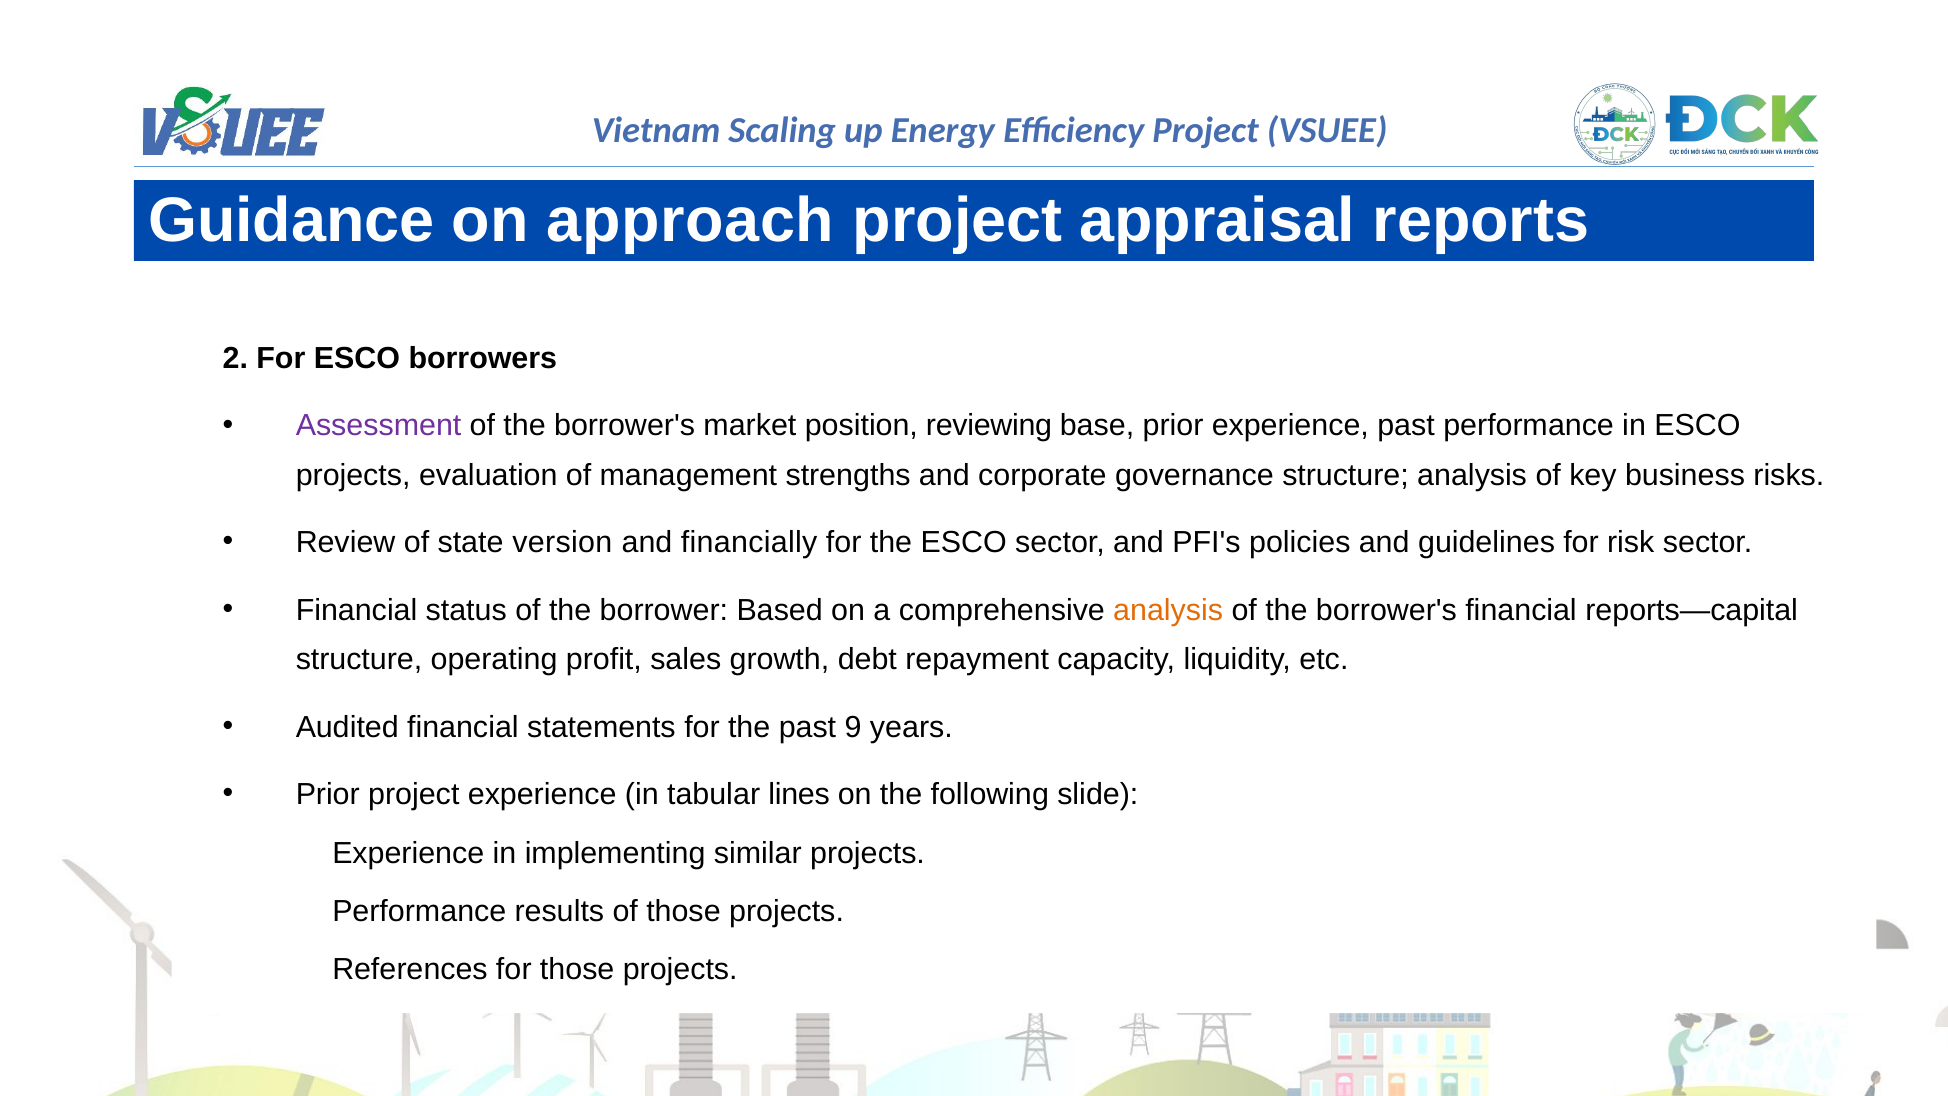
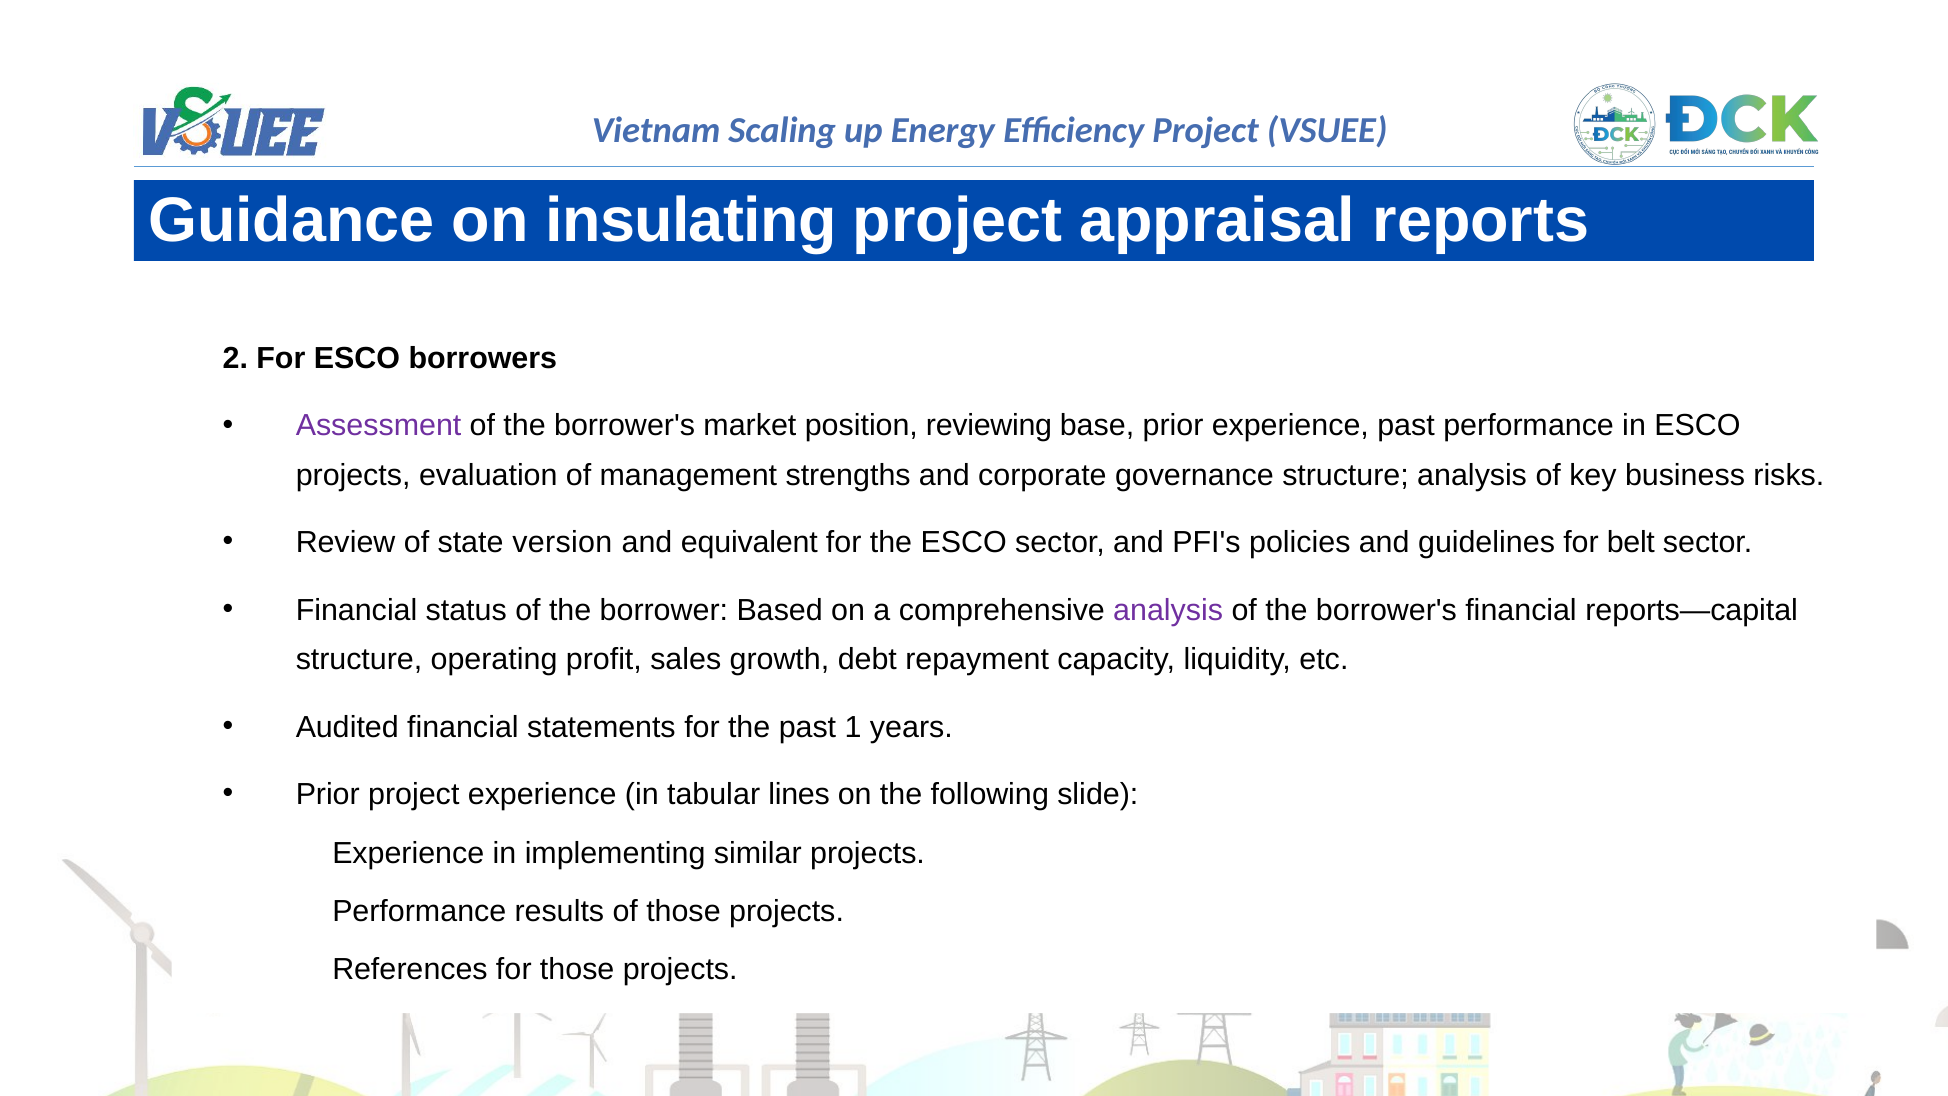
approach: approach -> insulating (691, 221)
financially: financially -> equivalent (749, 543)
risk: risk -> belt (1631, 543)
analysis colour: orange -> purple (1168, 610)
9: 9 -> 1 (853, 727)
